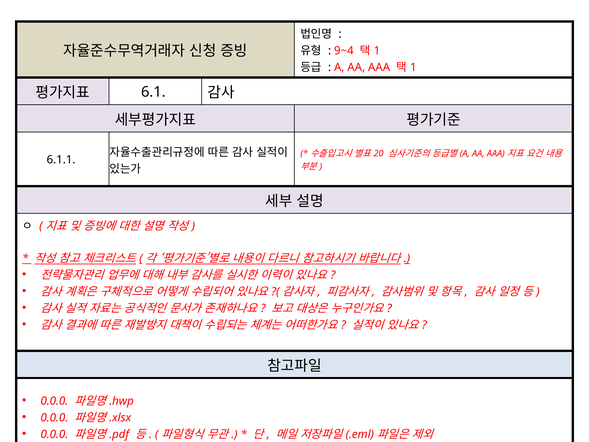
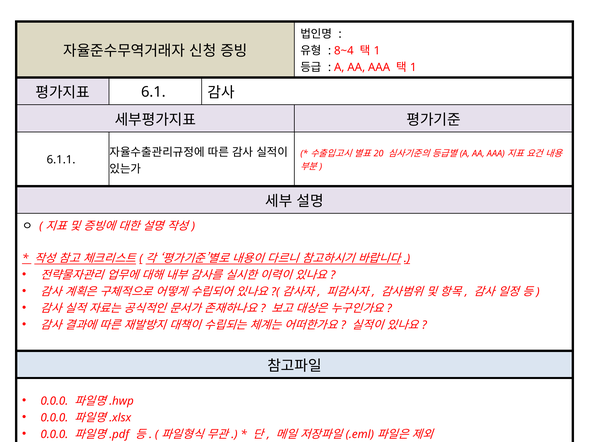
9~4: 9~4 -> 8~4 (344, 51)
